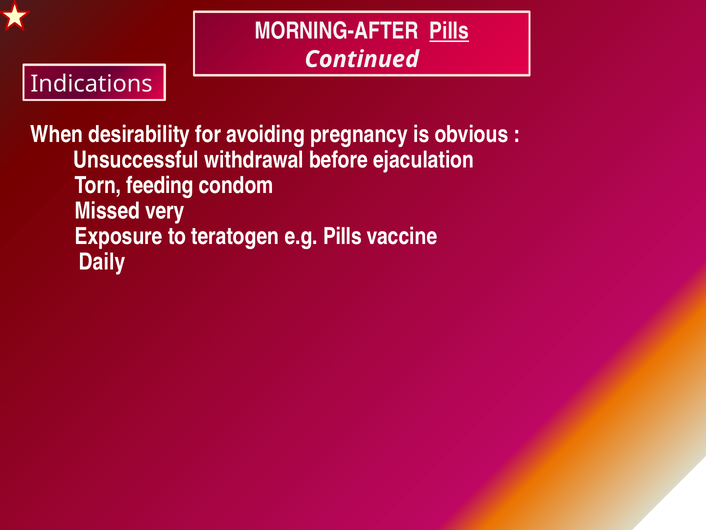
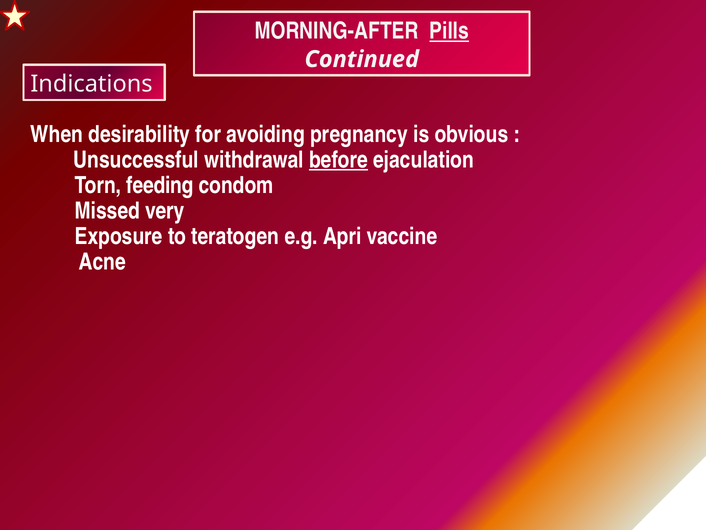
before underline: none -> present (339, 160)
e.g Pills: Pills -> Apri (342, 236)
Daily: Daily -> Acne (102, 262)
